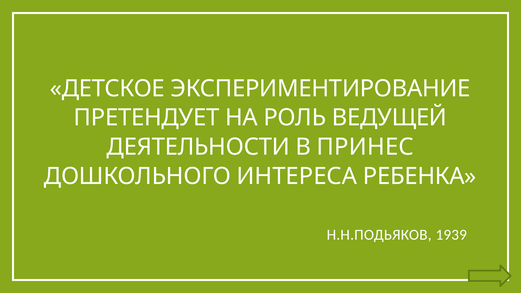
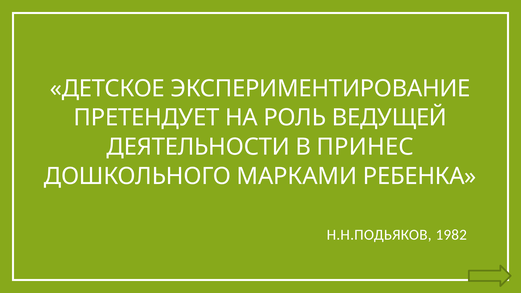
ИНТЕРЕСА: ИНТЕРЕСА -> МАРКАМИ (297, 176)
1939: 1939 -> 1982 (451, 235)
